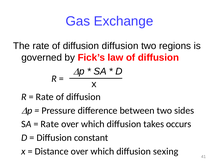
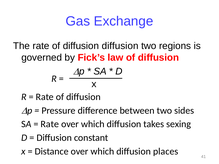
occurs: occurs -> sexing (179, 124)
sexing: sexing -> places (166, 152)
